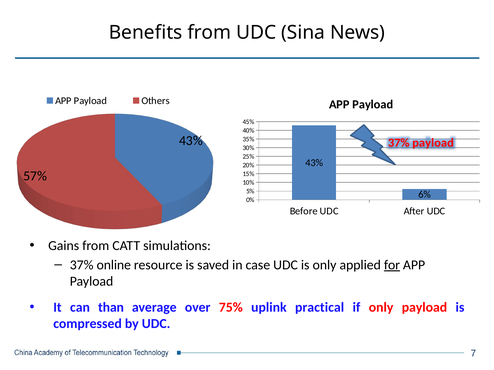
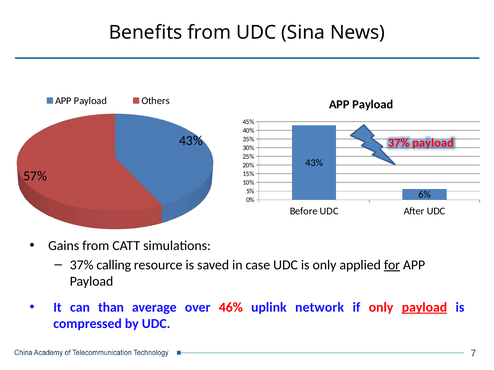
online: online -> calling (114, 265)
75%: 75% -> 46% (231, 308)
practical: practical -> network (320, 308)
payload underline: none -> present (424, 308)
